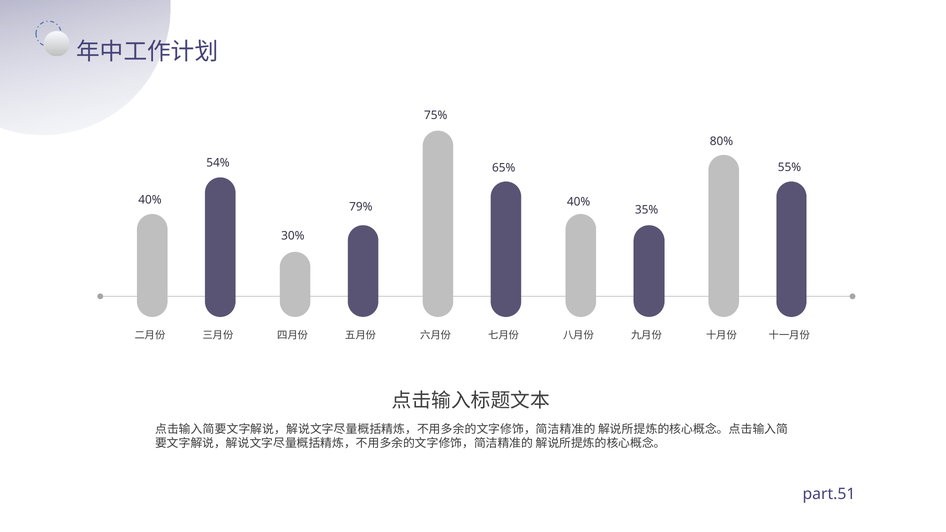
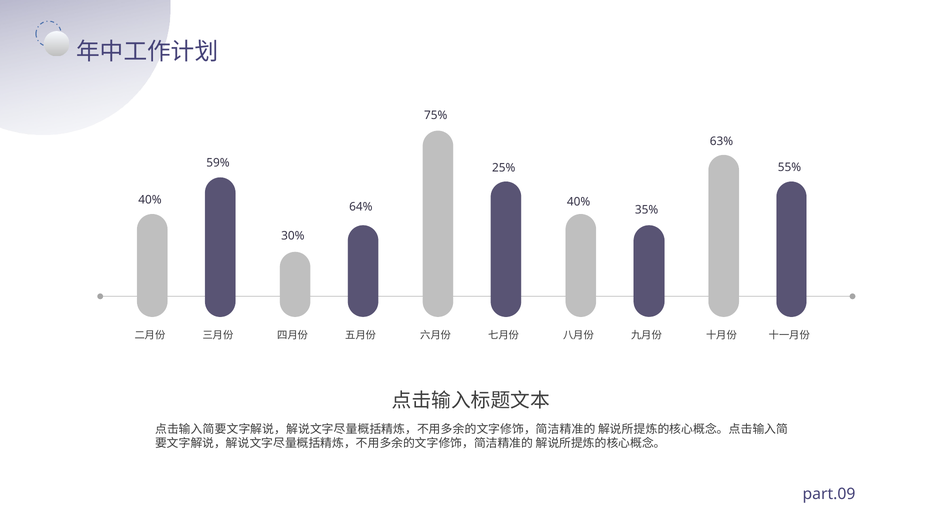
80%: 80% -> 63% (721, 141)
54%: 54% -> 59% (218, 163)
65%: 65% -> 25% (504, 168)
79%: 79% -> 64% (361, 207)
part.51: part.51 -> part.09 (829, 494)
